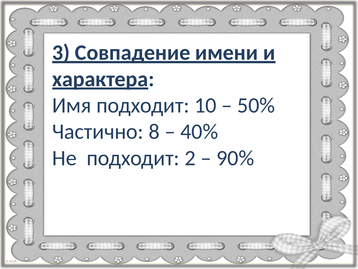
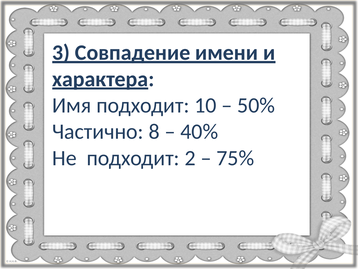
90%: 90% -> 75% (235, 158)
